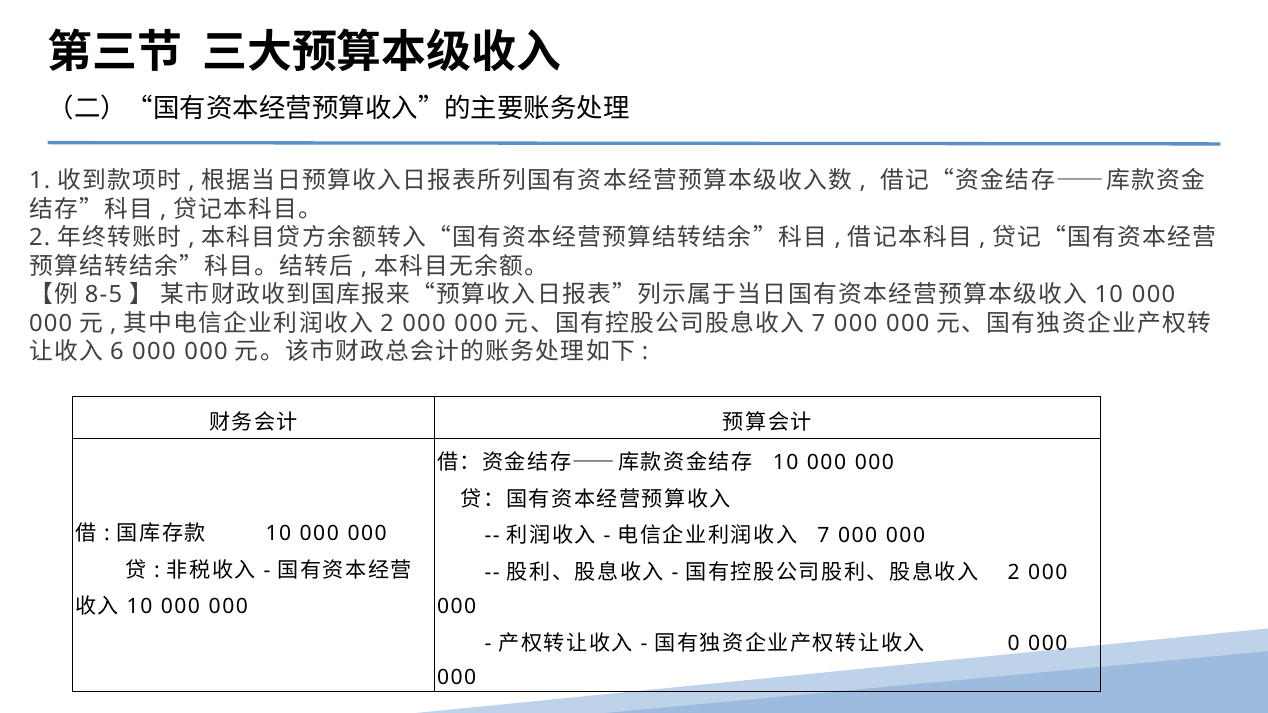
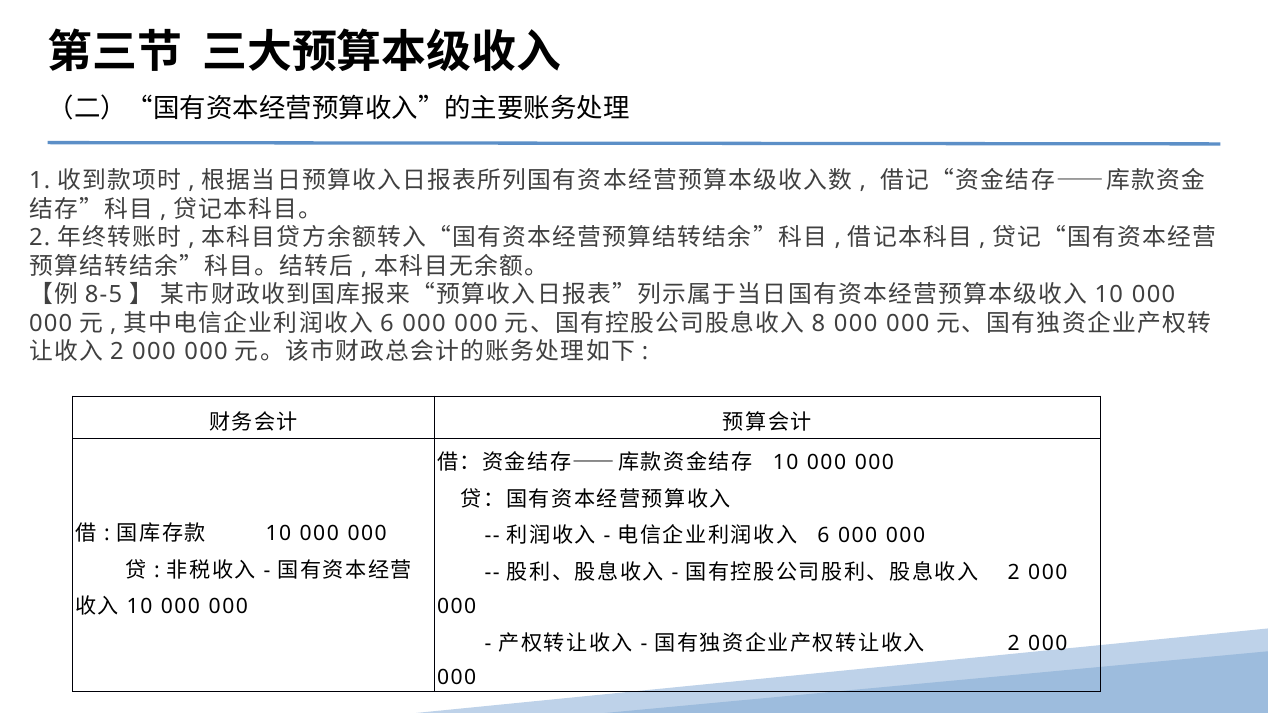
2: 2 -> 6 (387, 324)
7: 7 -> 8 (819, 324)
6: 6 -> 2 (117, 352)
7: 7 -> 6 (824, 536)
0: 0 -> 2 (1014, 644)
